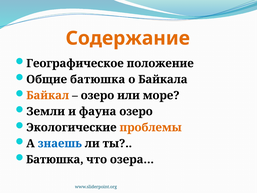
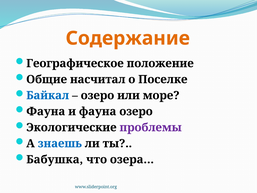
Общие батюшка: батюшка -> насчитал (98, 79)
Байкала: Байкала -> Поселке (163, 79)
Байкал colour: orange -> blue (48, 95)
Земли: Земли -> Фауна (46, 111)
проблемы colour: orange -> purple (151, 127)
Батюшка: Батюшка -> Бабушка (55, 159)
